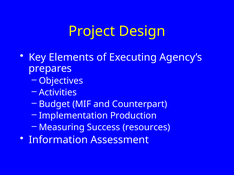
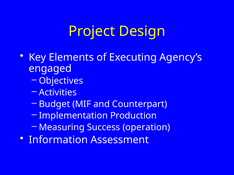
prepares: prepares -> engaged (50, 69)
resources: resources -> operation (146, 128)
